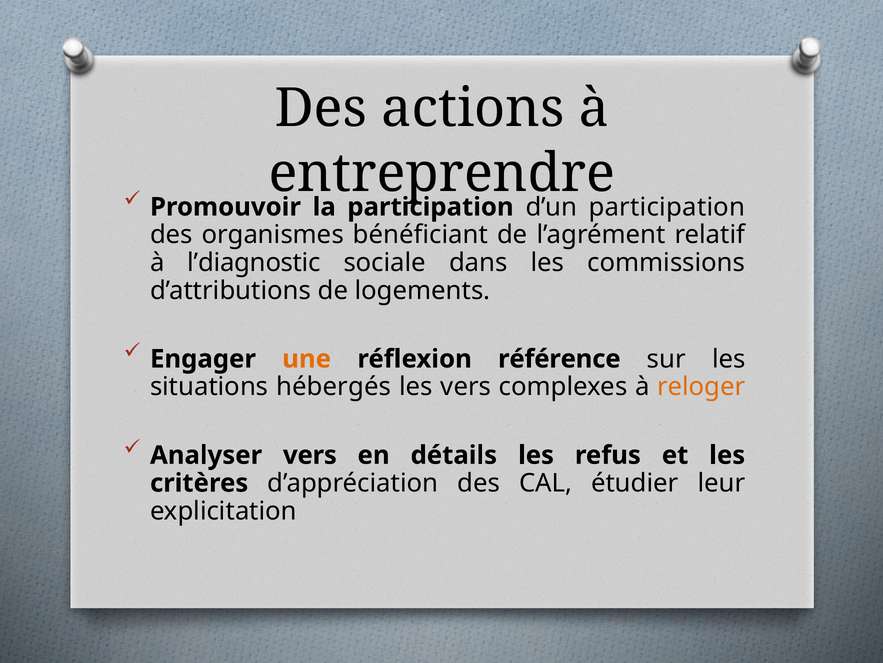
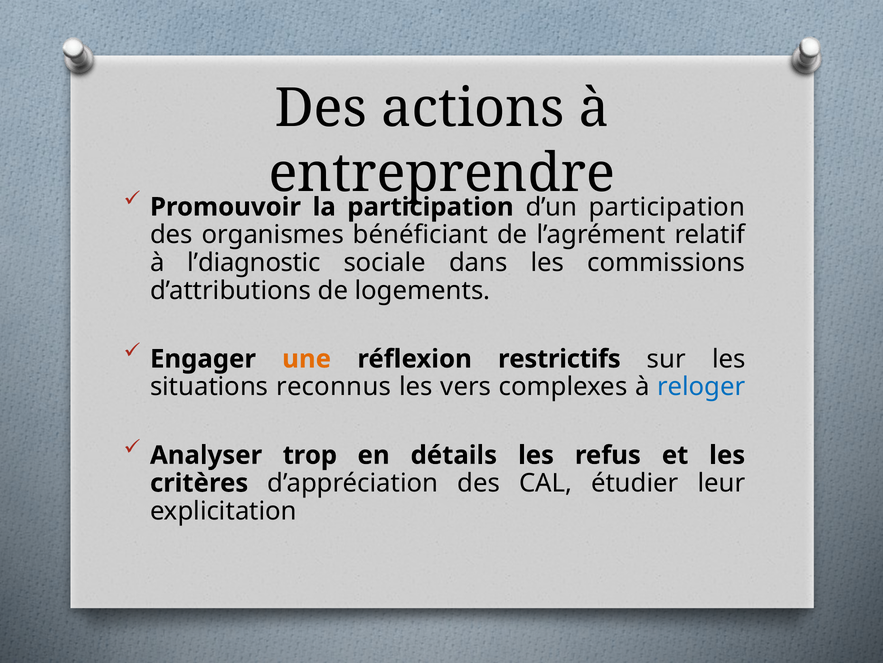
référence: référence -> restrictifs (559, 359)
hébergés: hébergés -> reconnus (334, 386)
reloger colour: orange -> blue (701, 386)
Analyser vers: vers -> trop (310, 455)
